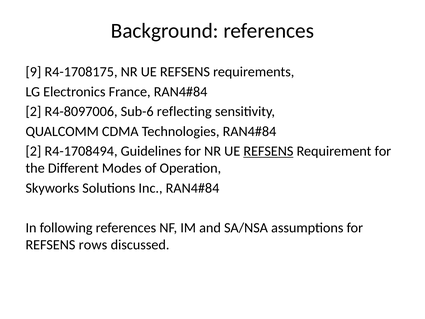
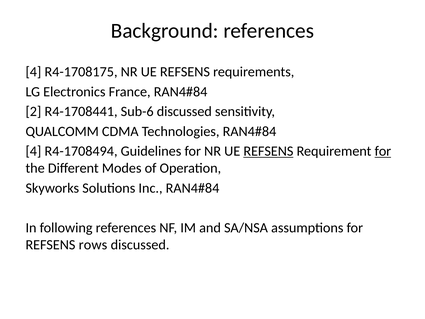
9: 9 -> 4 (33, 72)
R4-8097006: R4-8097006 -> R4-1708441 (81, 111)
Sub-6 reflecting: reflecting -> discussed (184, 111)
2: 2 -> 4 (33, 151)
for underline: none -> present (383, 151)
